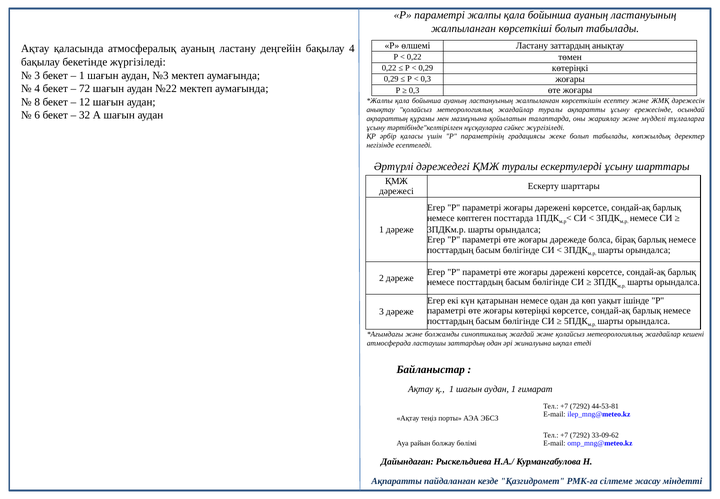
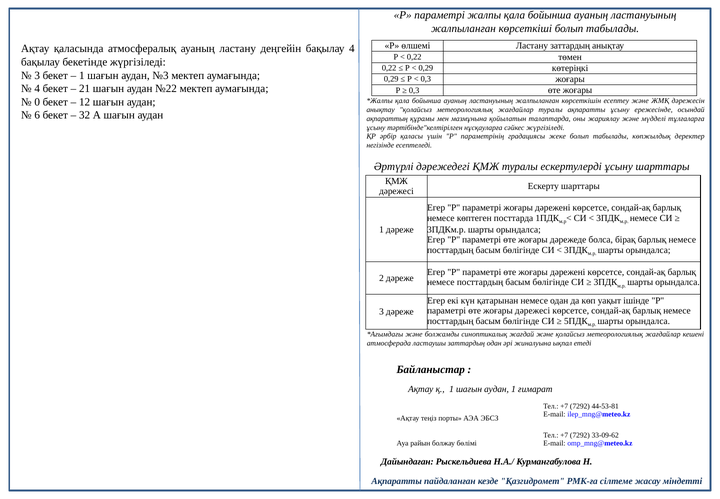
72: 72 -> 21 (85, 89)
8: 8 -> 0 (37, 102)
жоғары көтеріңкі: көтеріңкі -> дәрежесі (533, 311)
